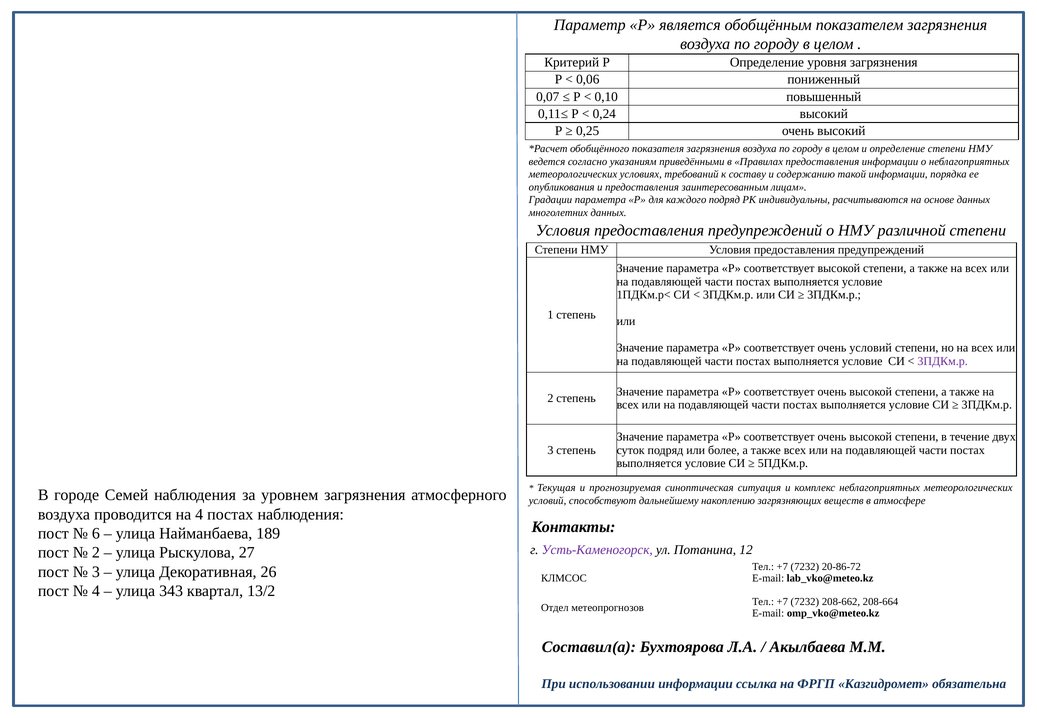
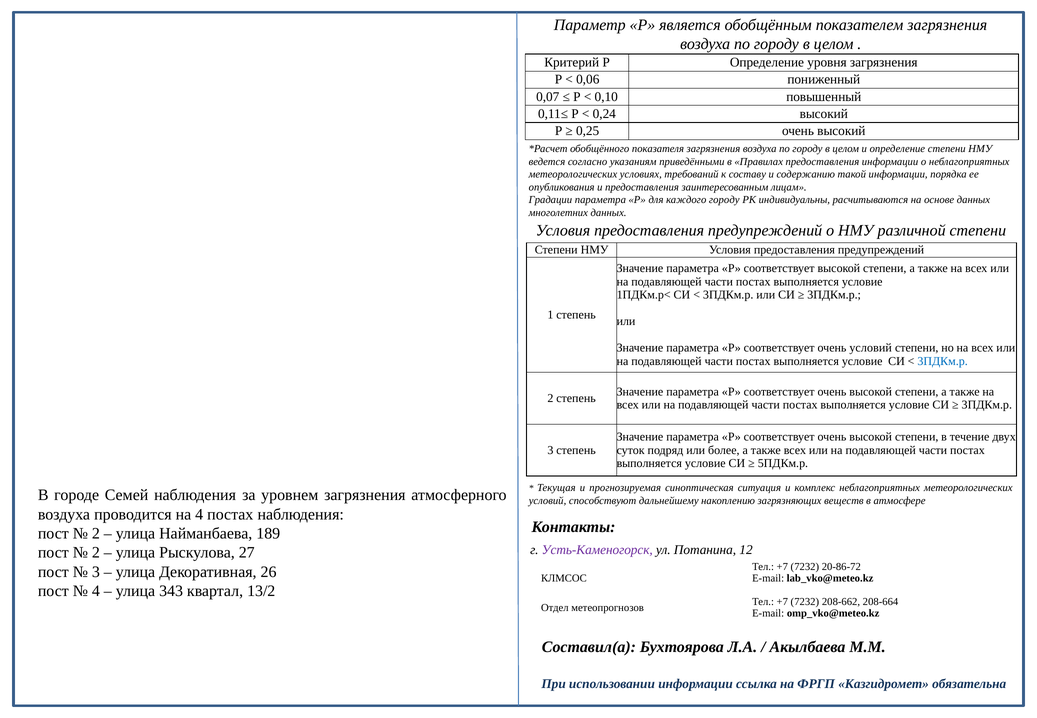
каждого подряд: подряд -> городу (724, 200)
3ПДКм.р colour: purple -> blue (943, 361)
6: 6 -> 2 (96, 533)
